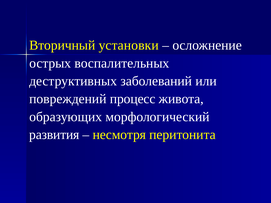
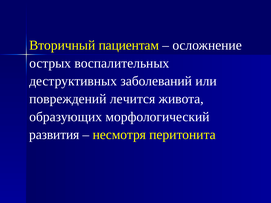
установки: установки -> пациентам (129, 45)
процесс: процесс -> лечится (133, 99)
